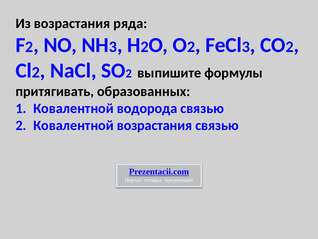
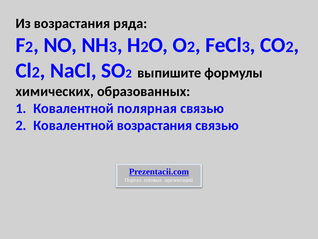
притягивать: притягивать -> химических (55, 91)
водорода: водорода -> полярная (147, 108)
